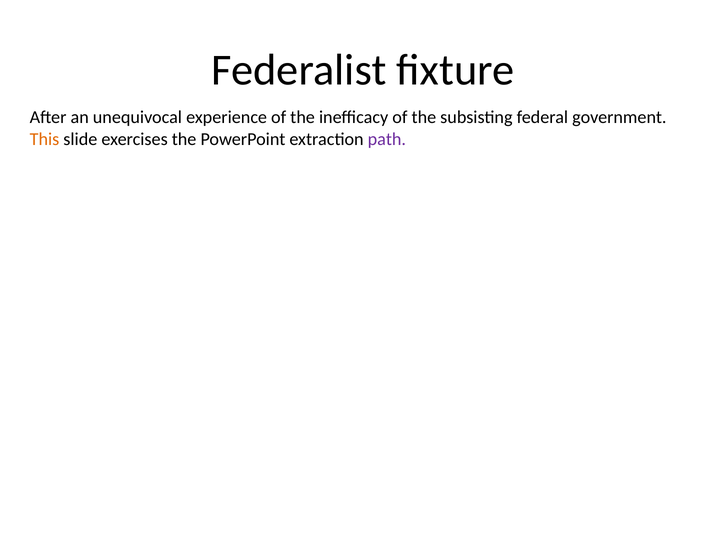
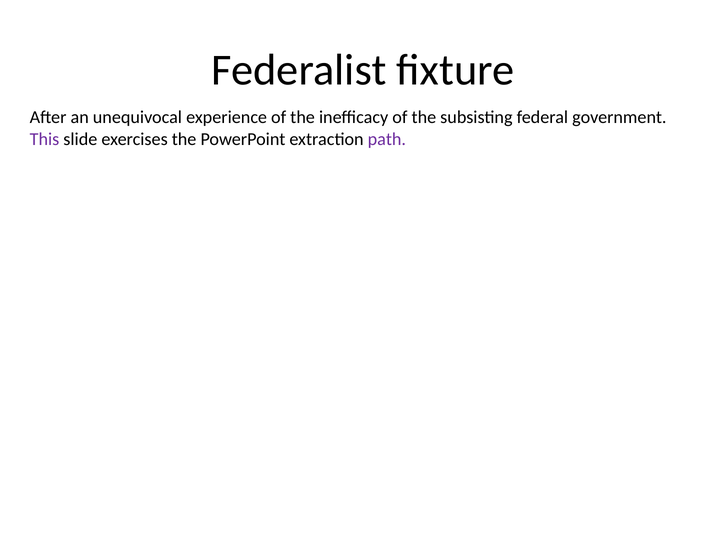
This colour: orange -> purple (45, 139)
